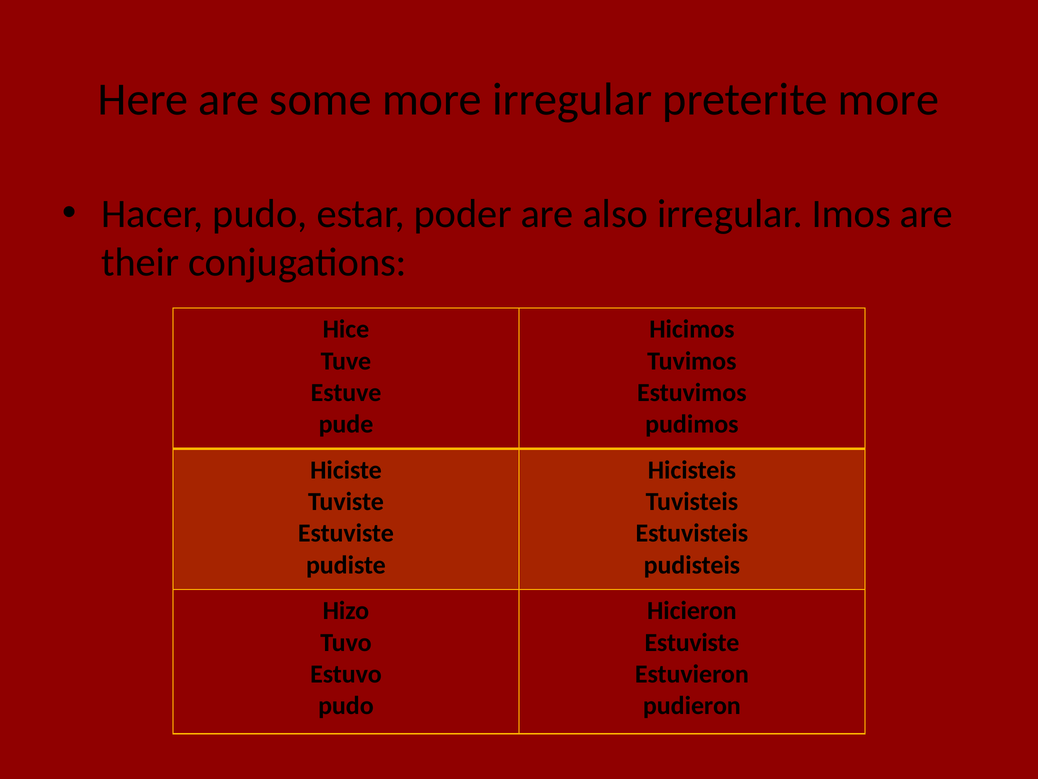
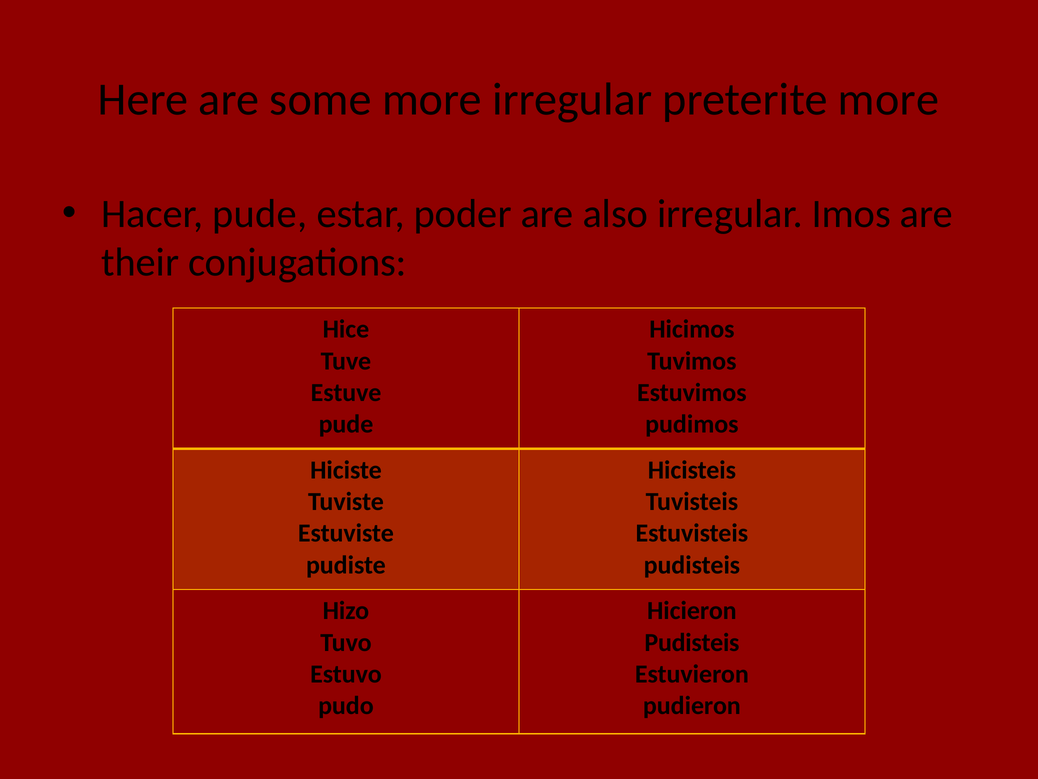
Hacer pudo: pudo -> pude (260, 214)
Estuviste: Estuviste -> Pudisteis (692, 642)
